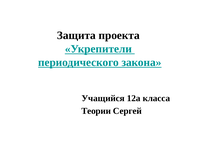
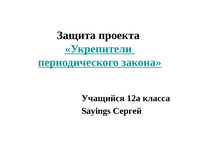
Теории: Теории -> Sayings (96, 111)
